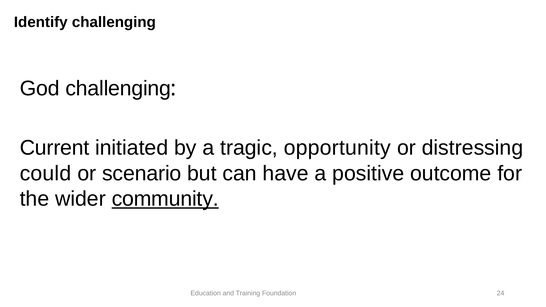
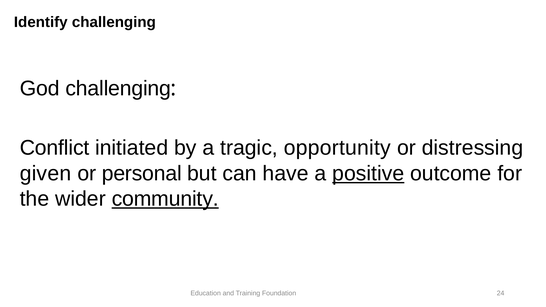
Current: Current -> Conflict (55, 148)
could: could -> given (46, 173)
scenario: scenario -> personal (142, 173)
positive underline: none -> present (368, 173)
